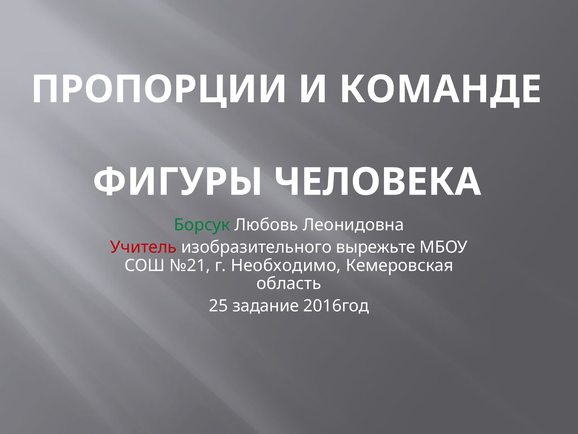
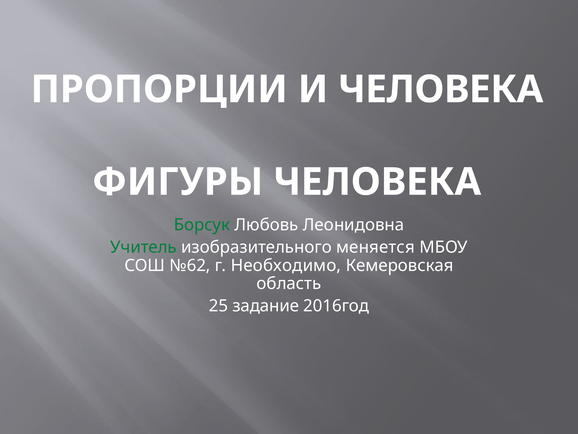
И КОМАНДЕ: КОМАНДЕ -> ЧЕЛОВЕКА (441, 89)
Учитель colour: red -> green (144, 247)
вырежьте: вырежьте -> меняется (375, 247)
№21: №21 -> №62 (190, 265)
